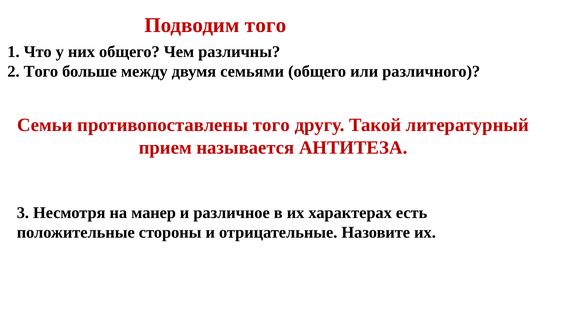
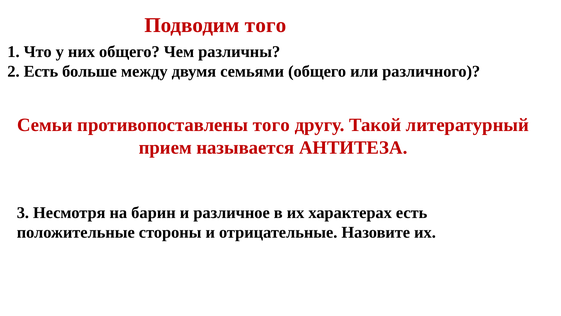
2 Того: Того -> Есть (41, 71)
манер: манер -> барин (153, 213)
